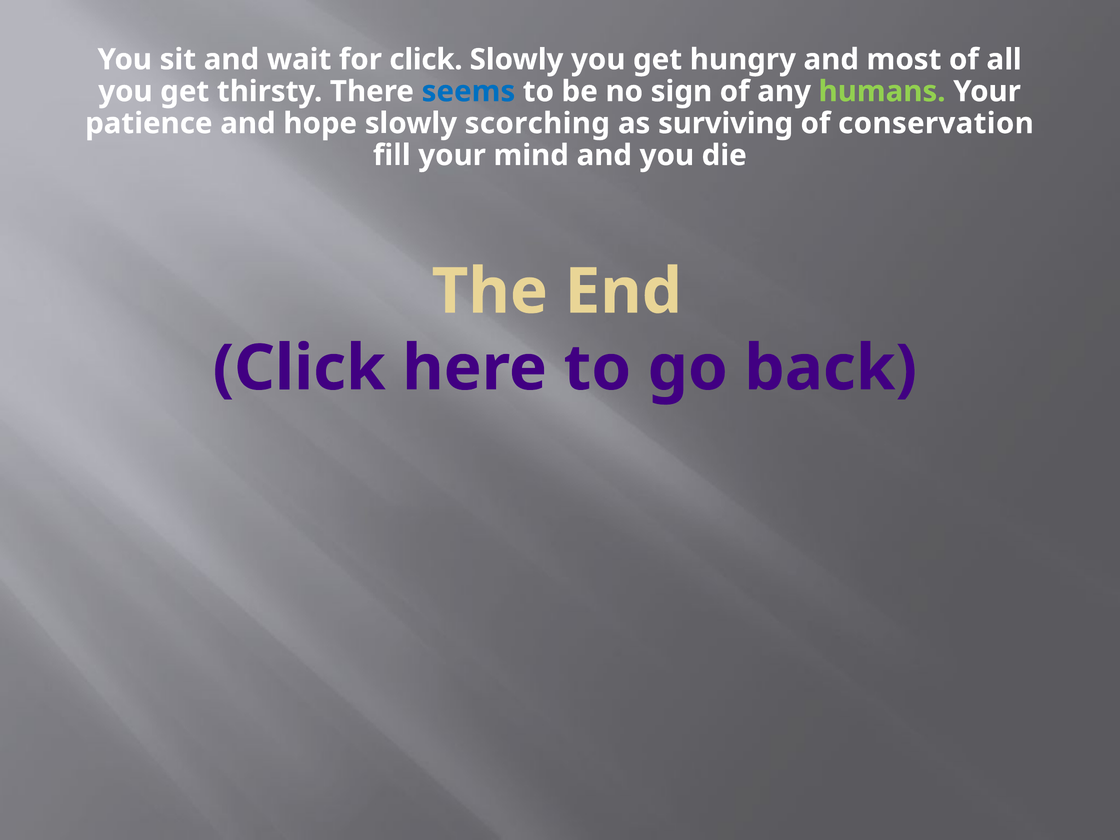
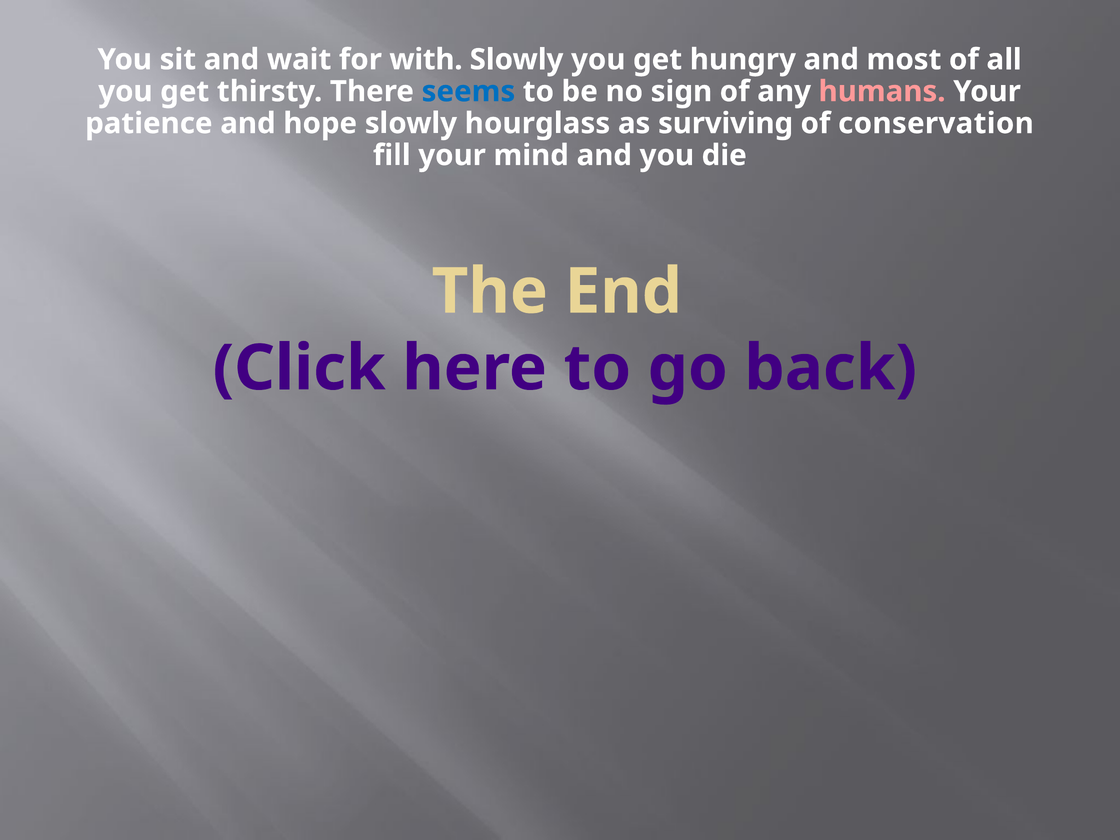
for click: click -> with (426, 60)
humans colour: light green -> pink (882, 91)
scorching: scorching -> hourglass (537, 123)
